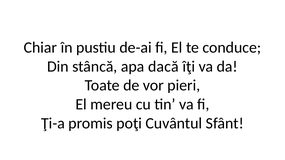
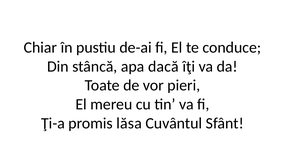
poţi: poţi -> lăsa (129, 124)
